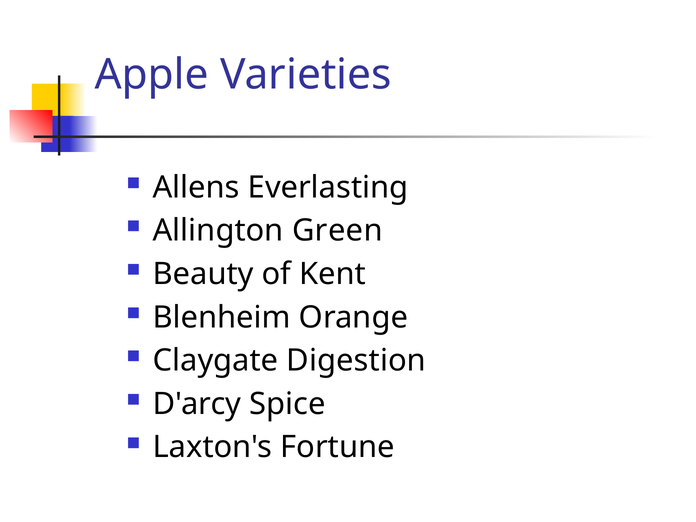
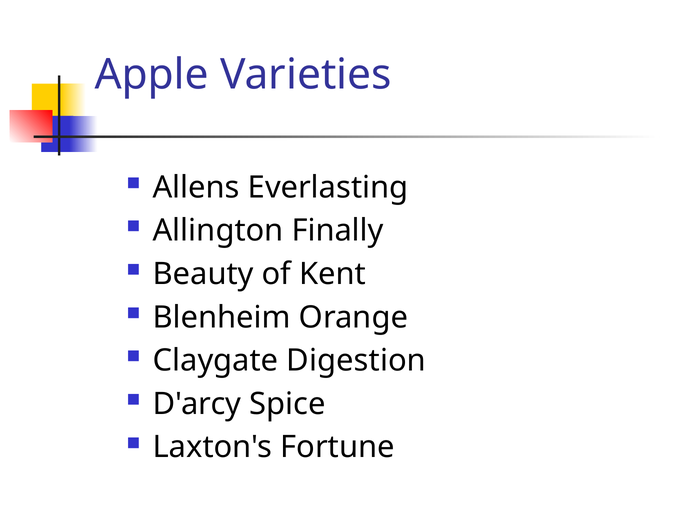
Green: Green -> Finally (338, 231)
